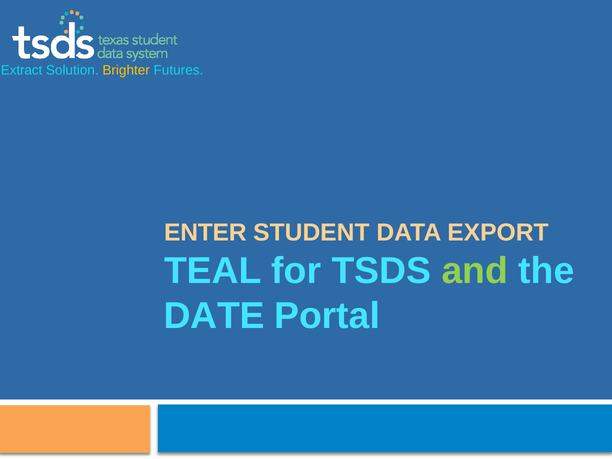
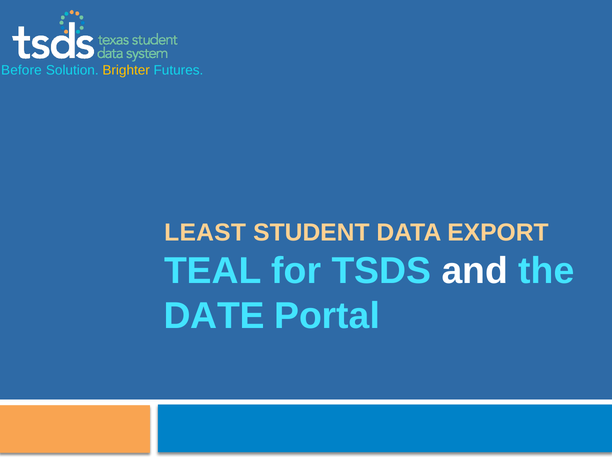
Extract: Extract -> Before (21, 70)
ENTER: ENTER -> LEAST (205, 233)
and colour: light green -> white (475, 271)
